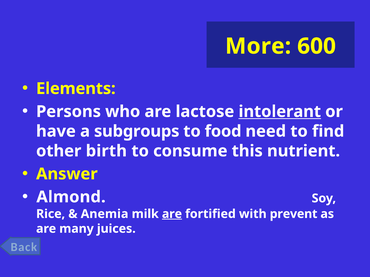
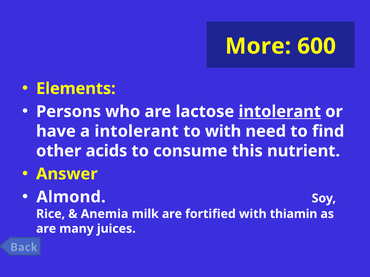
a subgroups: subgroups -> intolerant (137, 132)
to food: food -> with (223, 132)
birth: birth -> acids (106, 151)
are underline: present -> none (172, 214)
prevent: prevent -> thiamin (294, 214)
